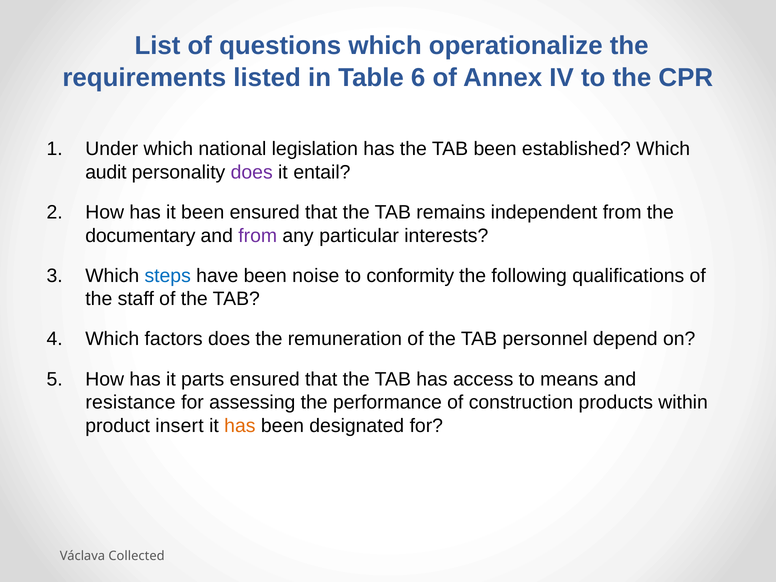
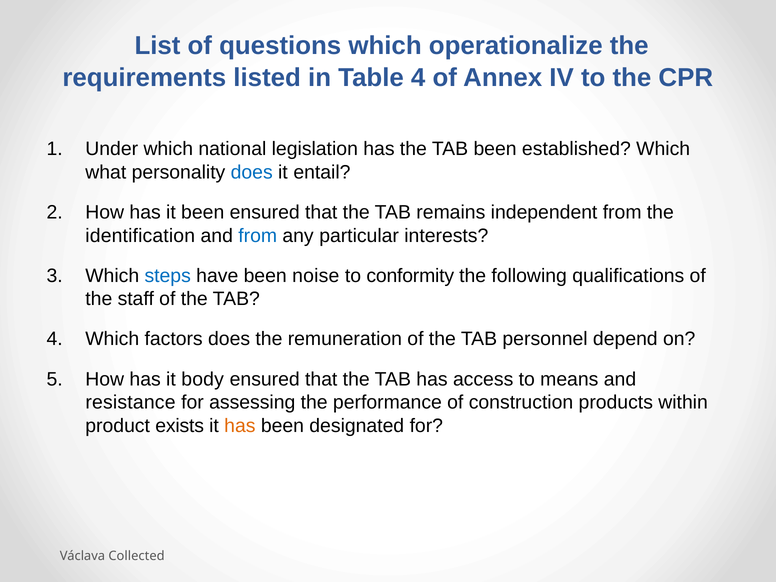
Table 6: 6 -> 4 (418, 78)
audit: audit -> what (106, 172)
does colour: purple -> blue (252, 172)
documentary: documentary -> identification (140, 236)
from colour: purple -> blue (258, 236)
parts: parts -> body (203, 379)
insert: insert -> exists (180, 426)
